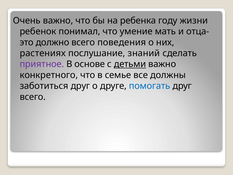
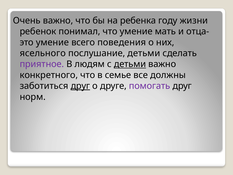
это должно: должно -> умение (52, 42)
растениях: растениях -> ясельного (43, 53)
послушание знаний: знаний -> детьми (144, 53)
основе: основе -> людям (90, 64)
друг underline: none -> present (80, 86)
помогать colour: blue -> purple (150, 86)
всего: всего -> норм (33, 97)
